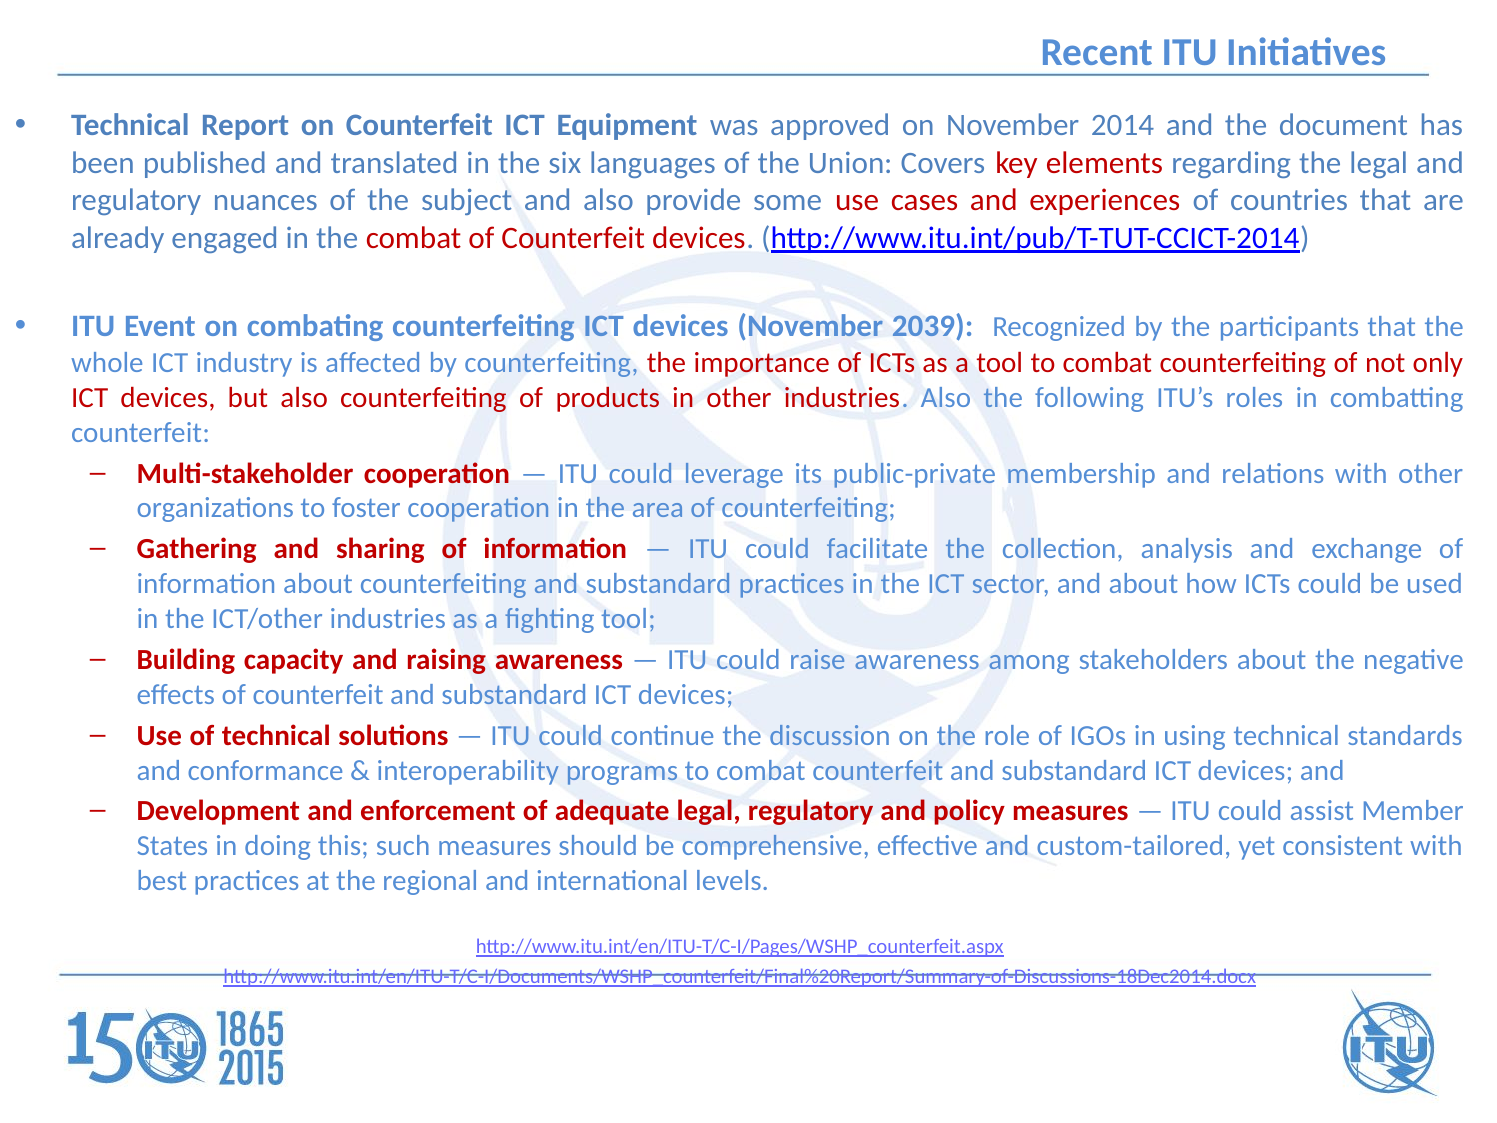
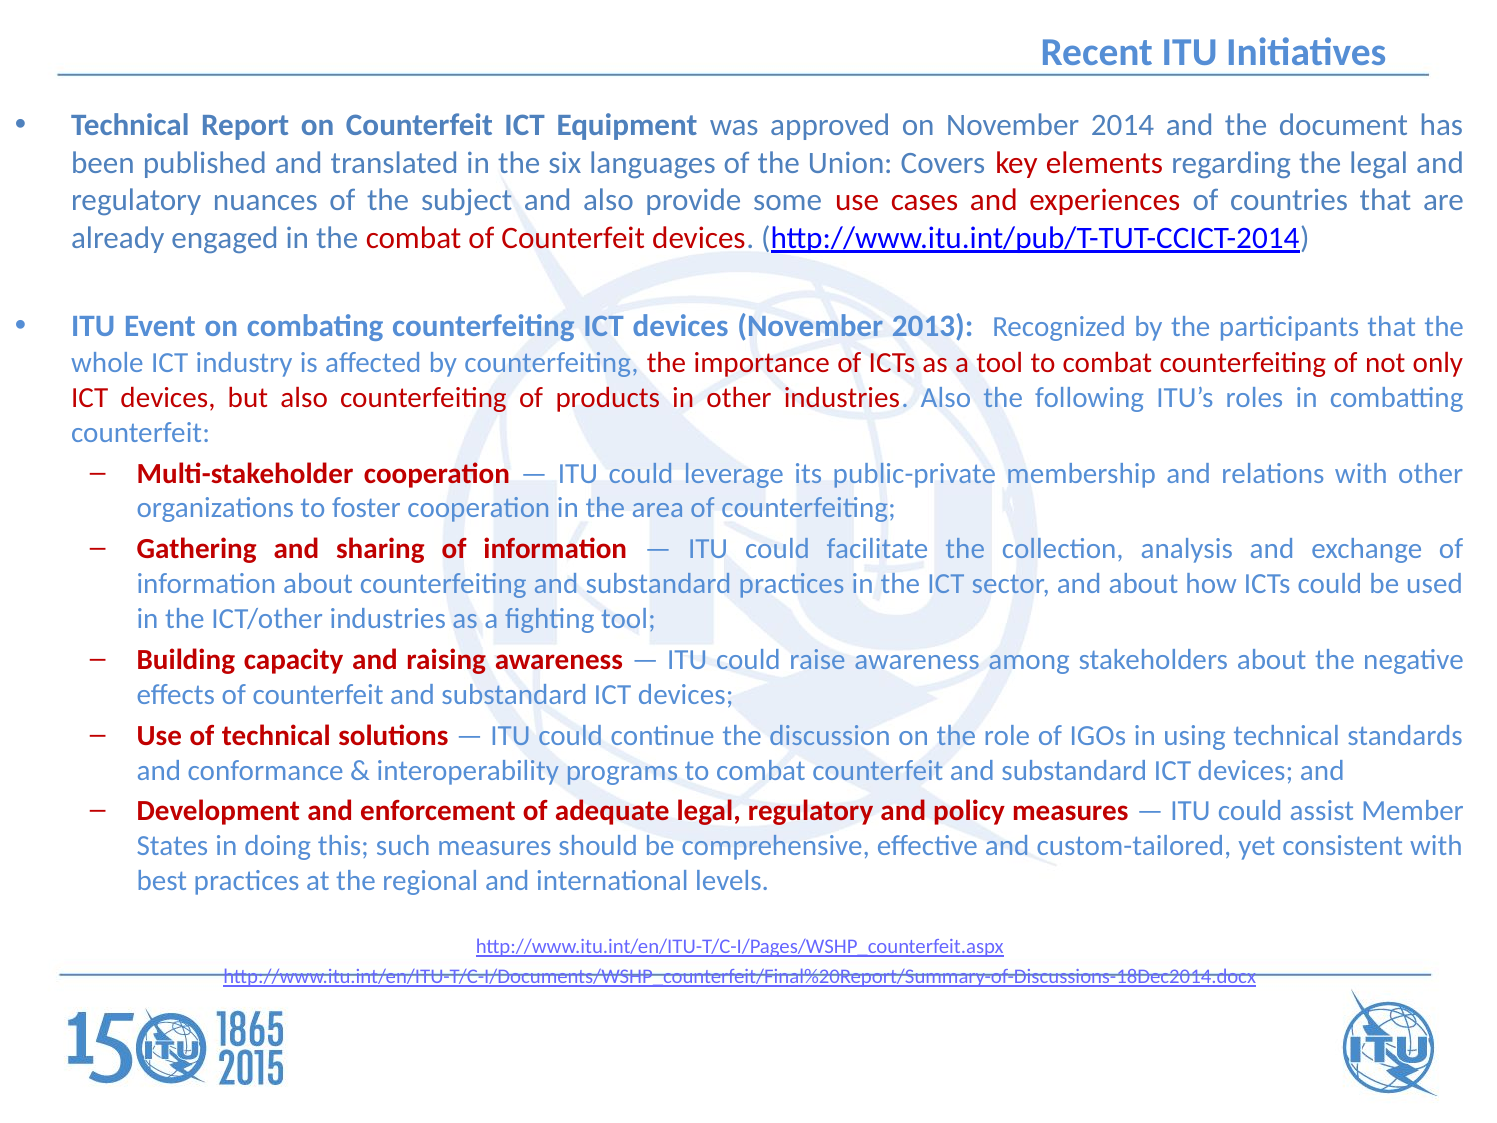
2039: 2039 -> 2013 (933, 327)
